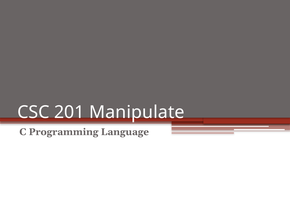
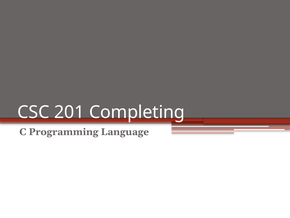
Manipulate: Manipulate -> Completing (137, 112)
